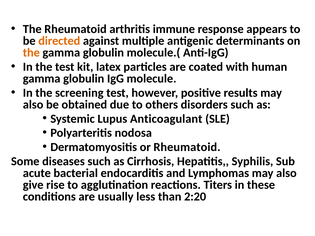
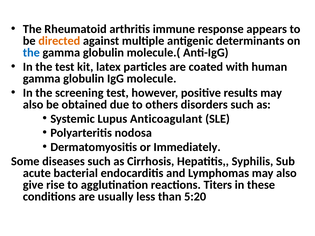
the colour: orange -> blue (31, 53)
or Rheumatoid: Rheumatoid -> Immediately (187, 147)
2:20: 2:20 -> 5:20 (195, 197)
